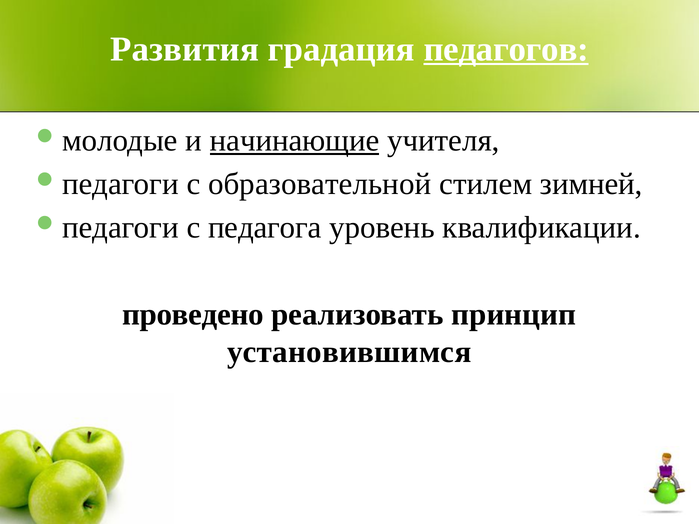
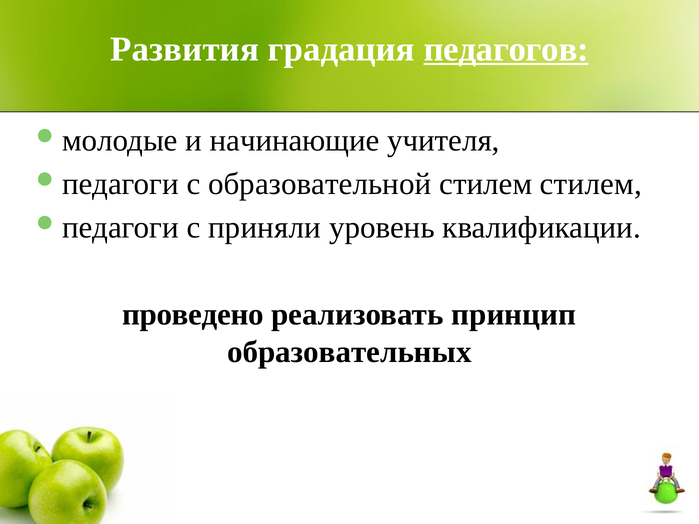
начинающие underline: present -> none (295, 141)
стилем зимней: зимней -> стилем (591, 184)
педагога: педагога -> приняли (265, 228)
установившимся: установившимся -> образовательных (349, 352)
